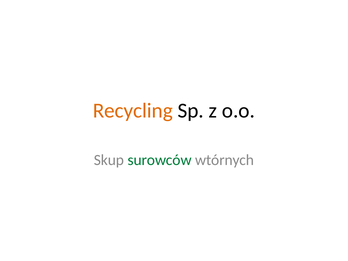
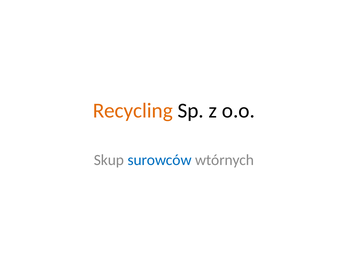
surowców colour: green -> blue (160, 160)
